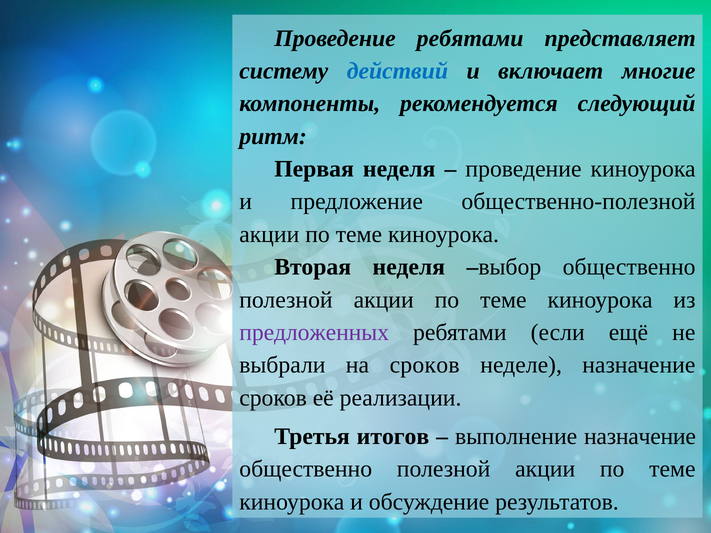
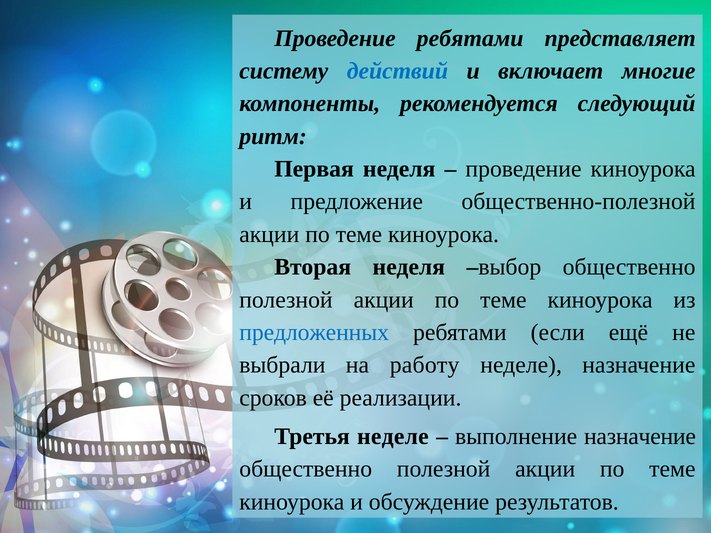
предложенных colour: purple -> blue (314, 333)
на сроков: сроков -> работу (425, 365)
Третья итогов: итогов -> неделе (393, 437)
